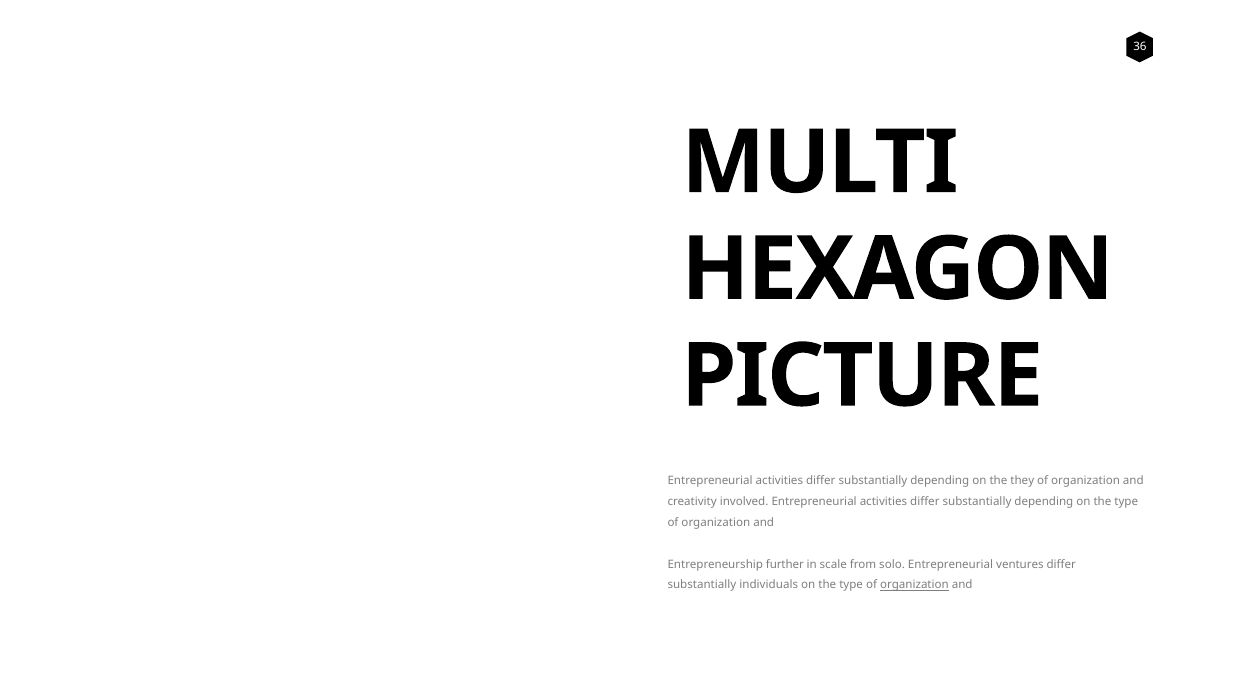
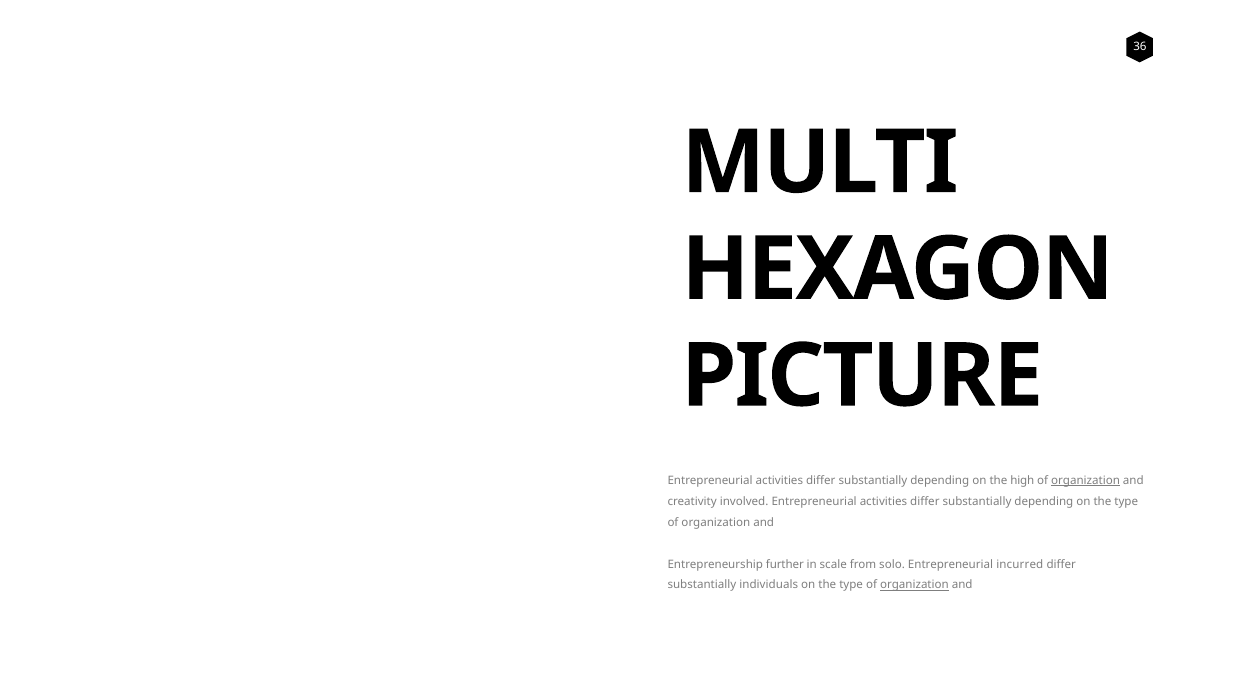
they: they -> high (1022, 481)
organization underline: none -> present (1086, 481)
ventures: ventures -> incurred (1020, 564)
